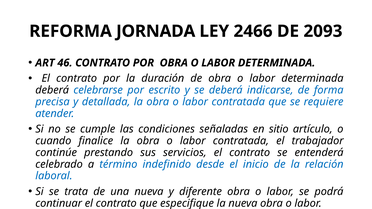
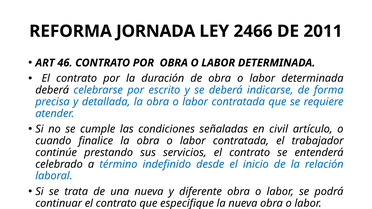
2093: 2093 -> 2011 (323, 31)
sitio: sitio -> civil (279, 129)
